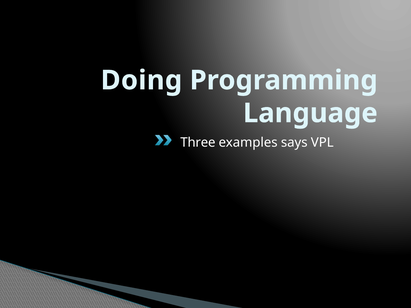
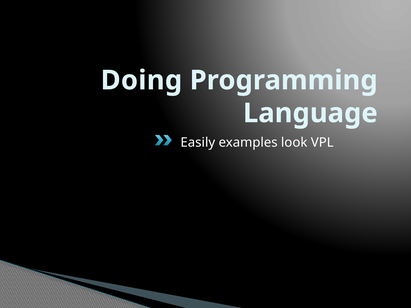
Three: Three -> Easily (198, 143)
says: says -> look (294, 143)
